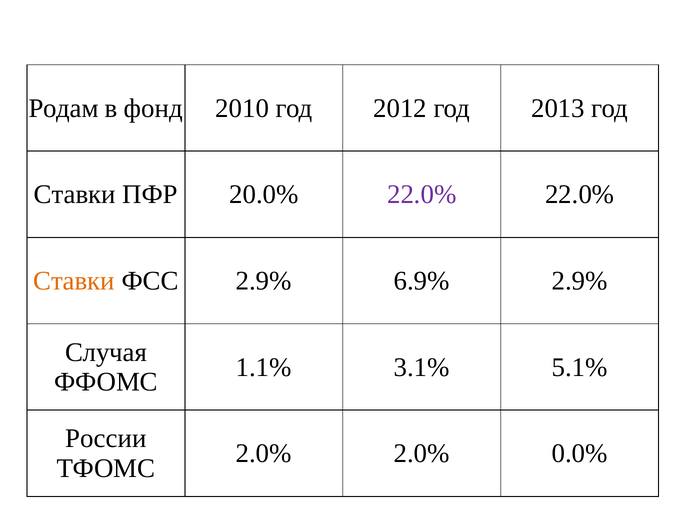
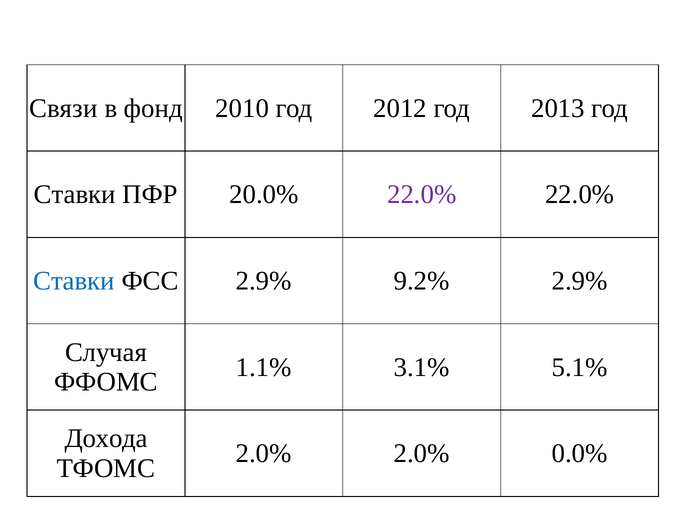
Родам: Родам -> Связи (63, 108)
Ставки colour: orange -> blue (74, 281)
6.9%: 6.9% -> 9.2% (422, 281)
России: России -> Дохода (106, 439)
